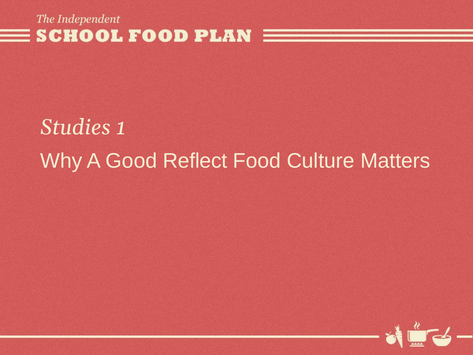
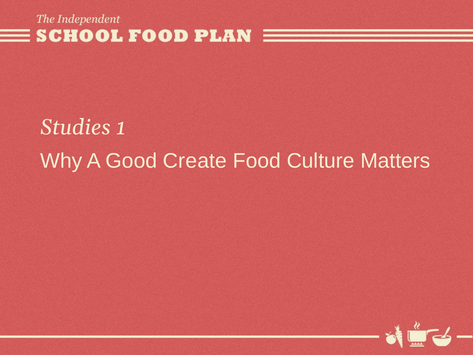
Reflect: Reflect -> Create (195, 161)
